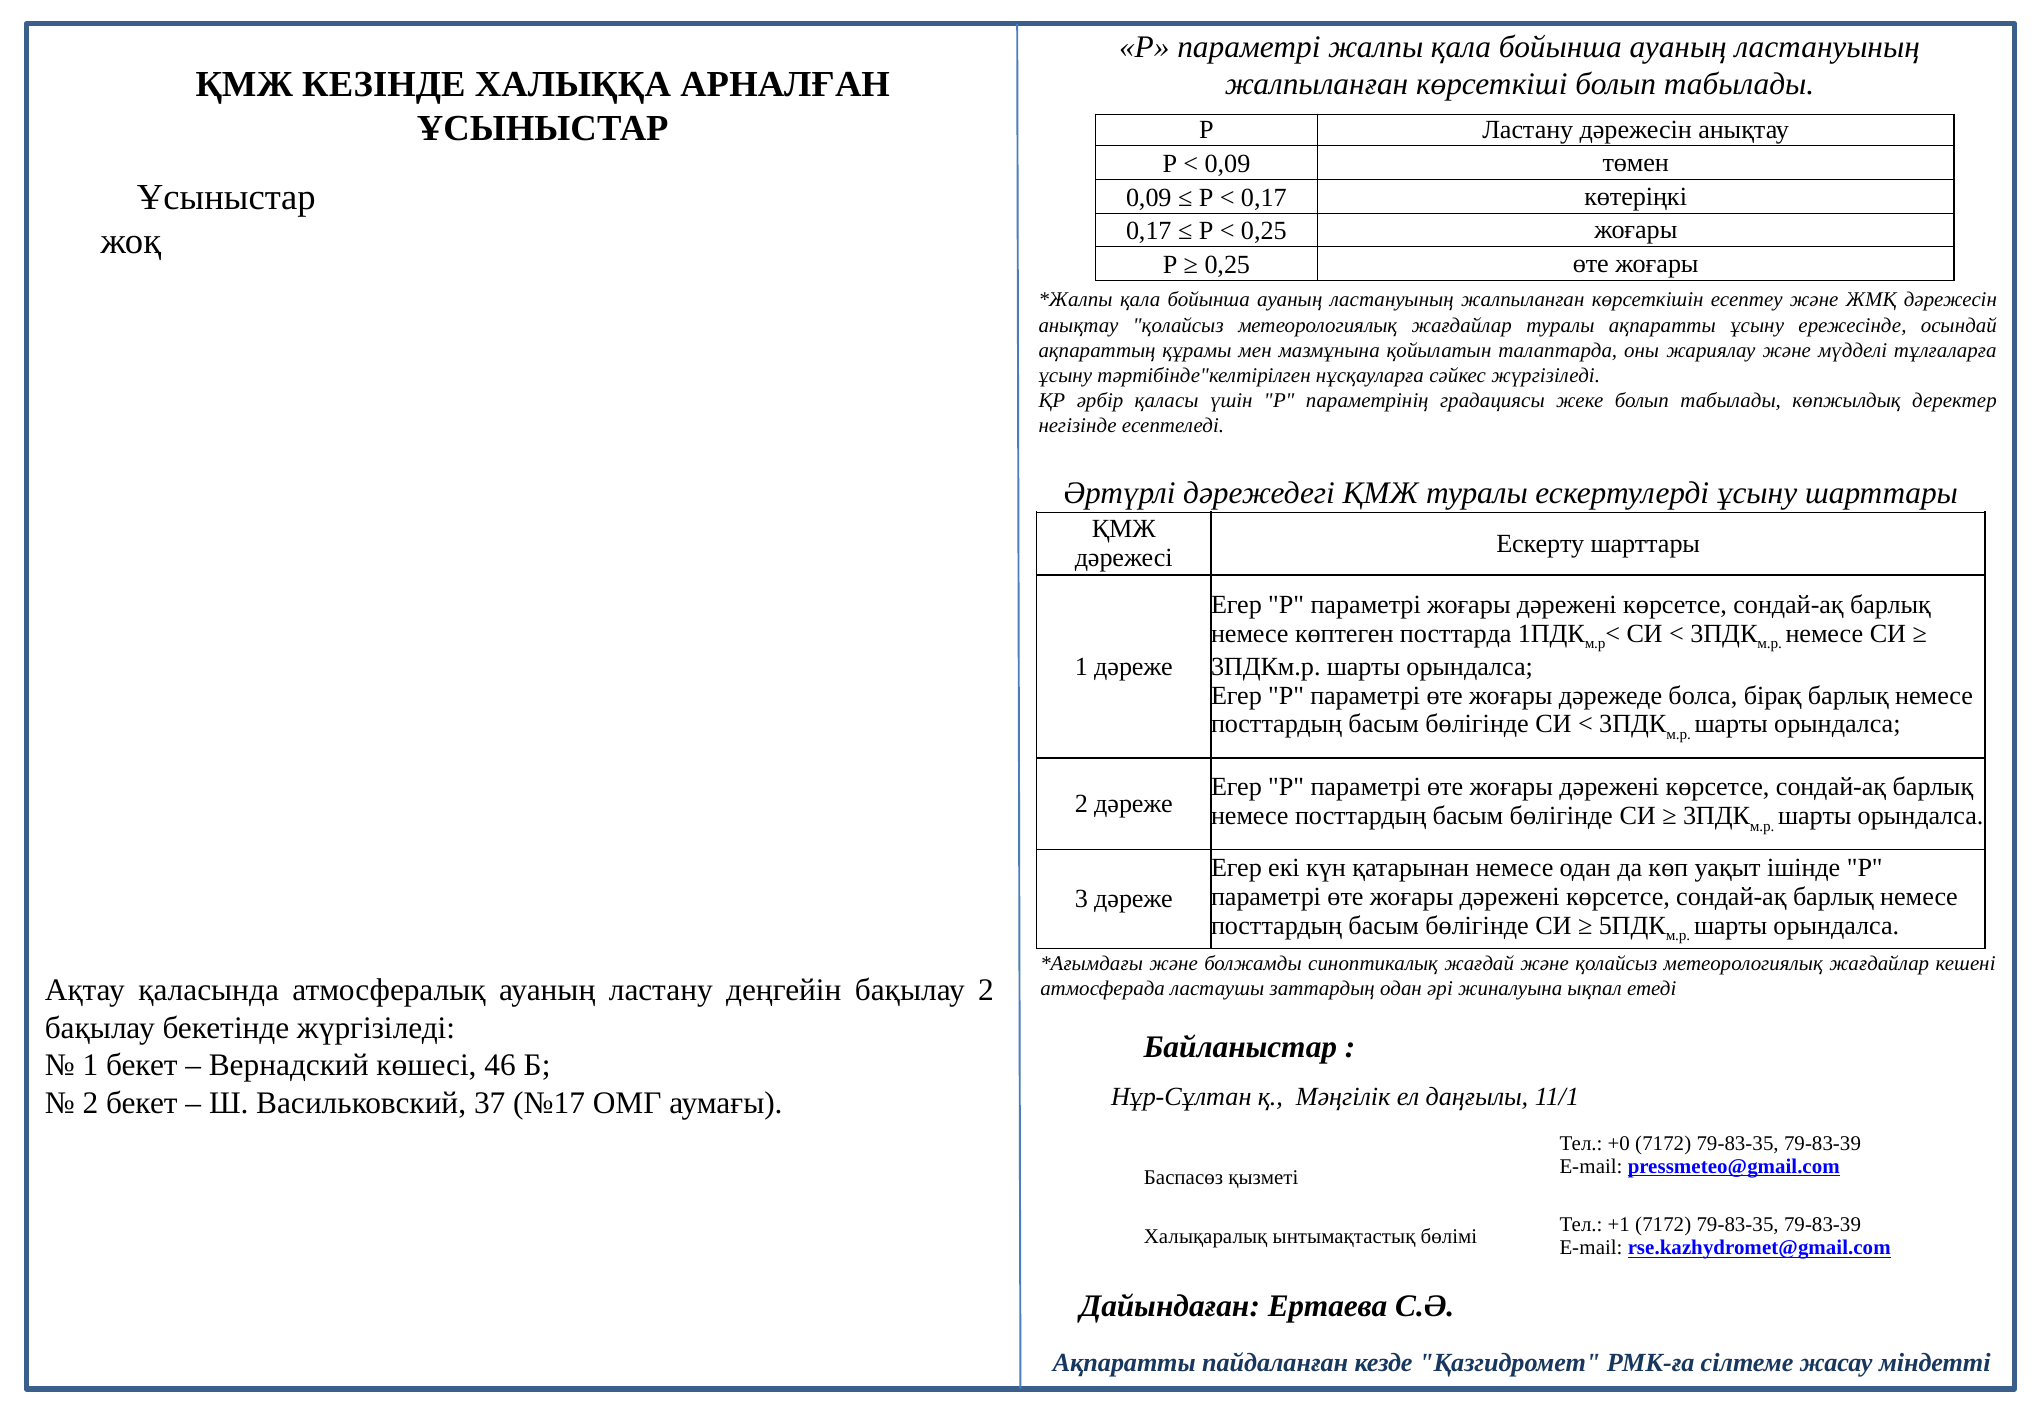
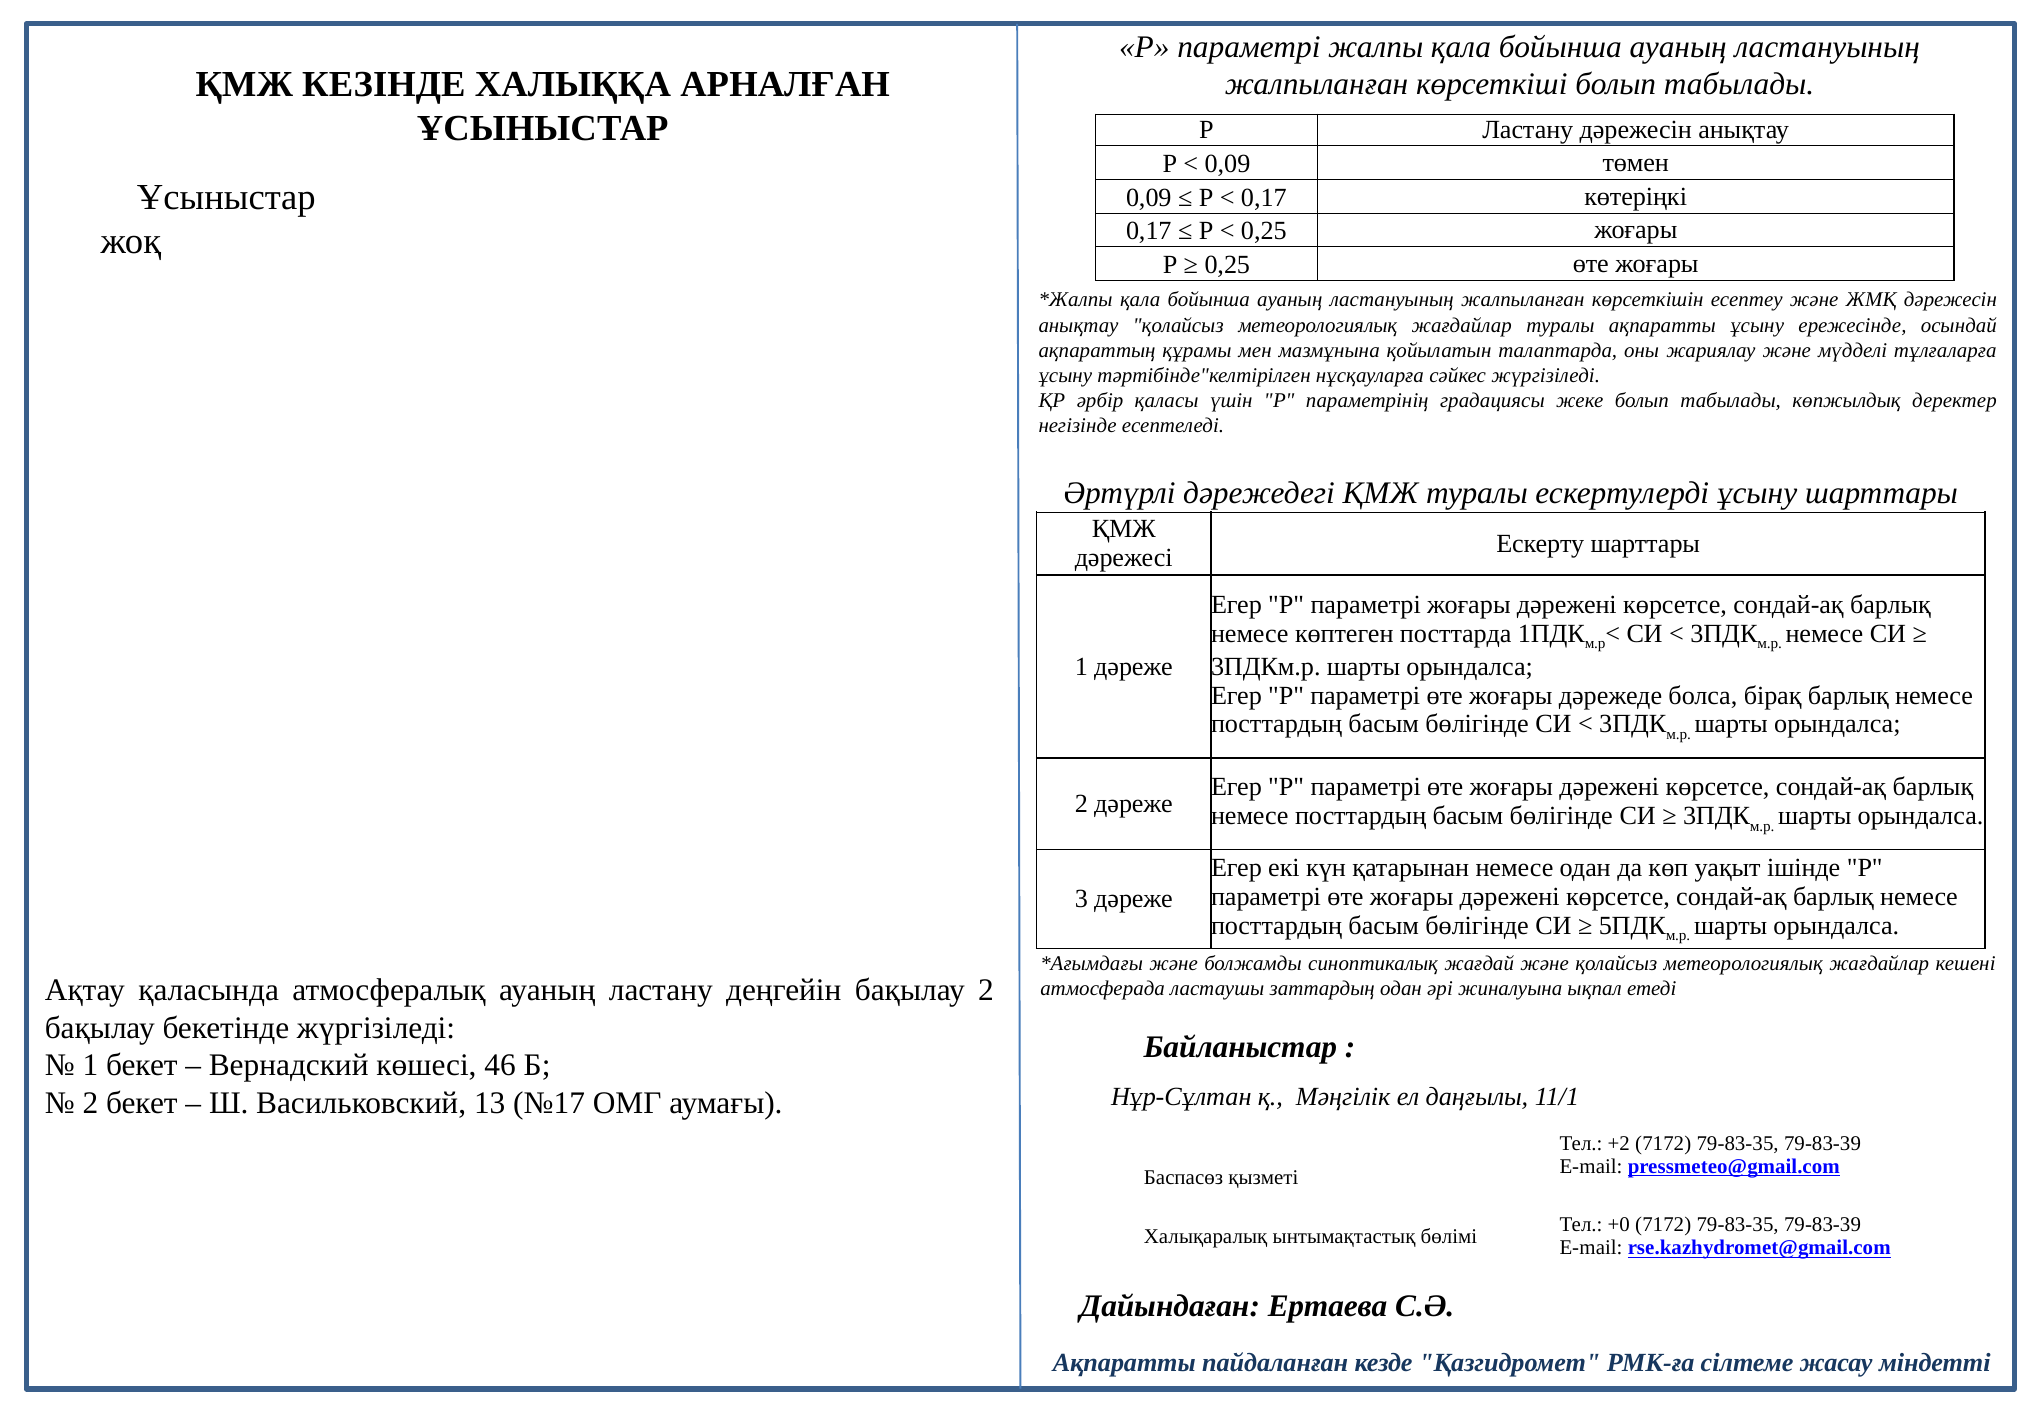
37: 37 -> 13 (490, 1103)
+0: +0 -> +2 (1619, 1143)
+1: +1 -> +0 (1619, 1225)
